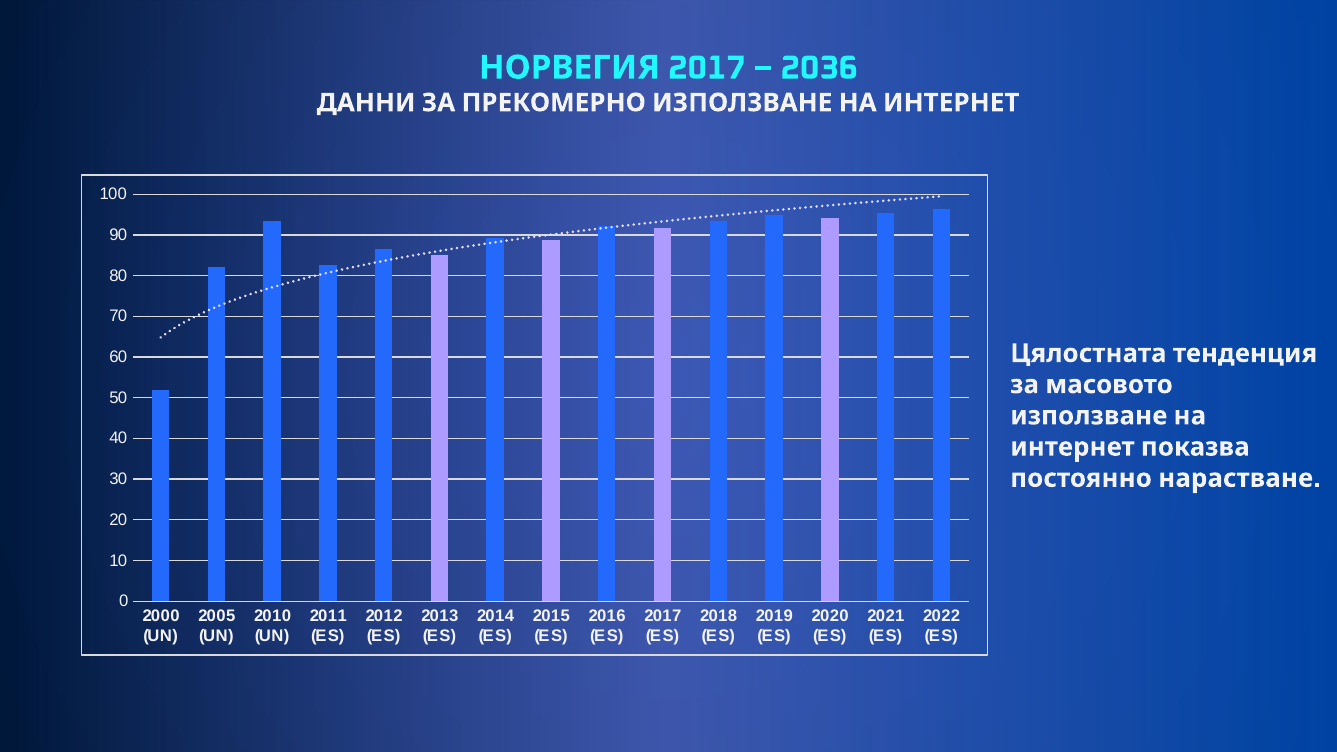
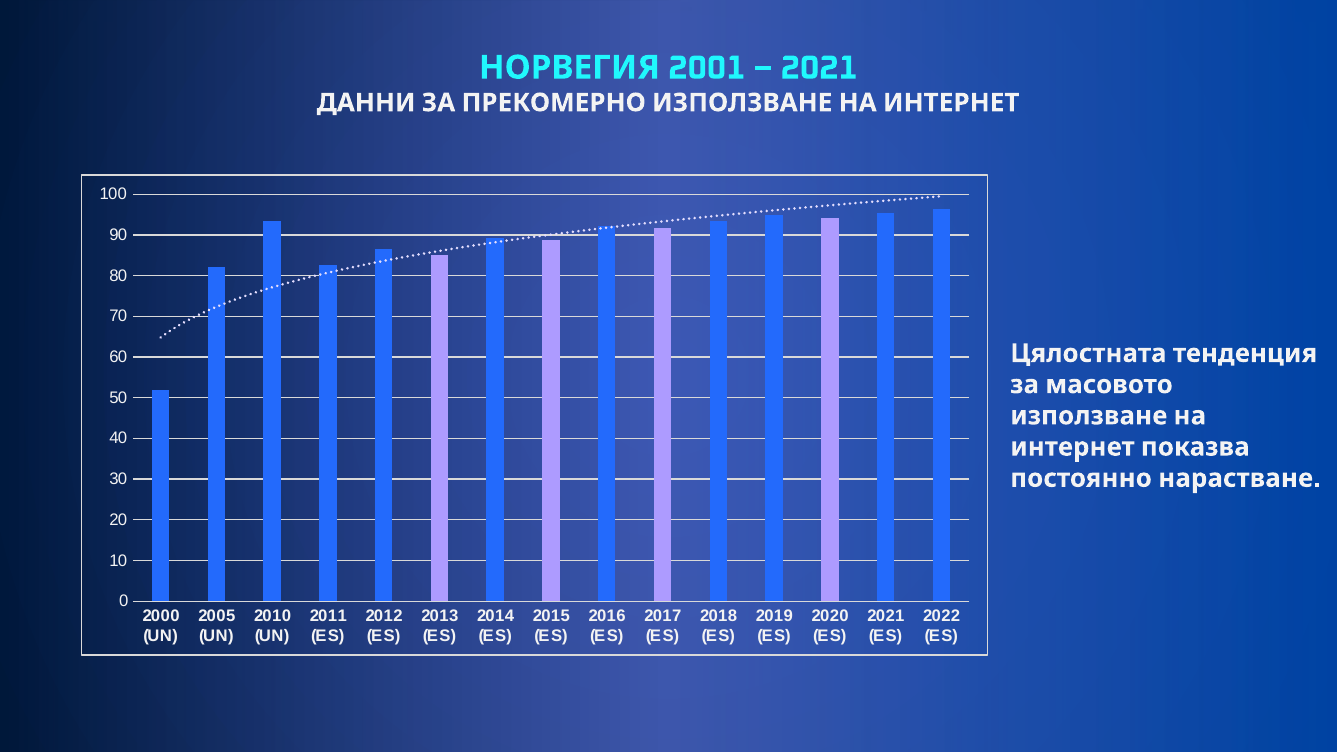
2017: 2017 -> 2001 (707, 68)
2036: 2036 -> 2021 (819, 68)
